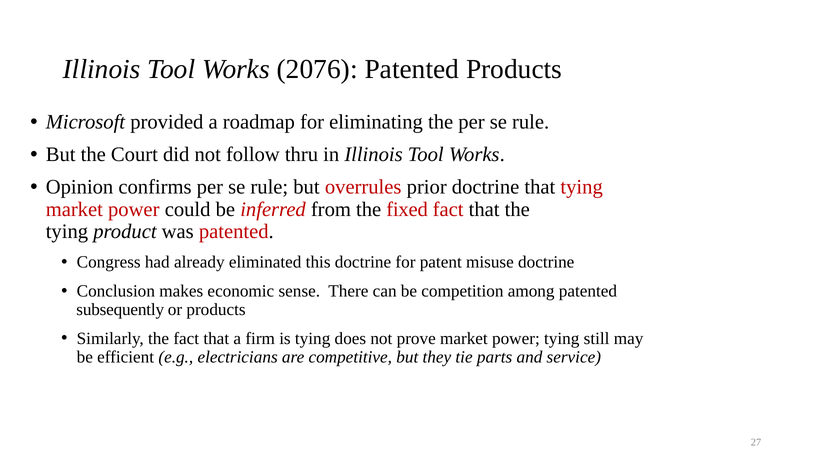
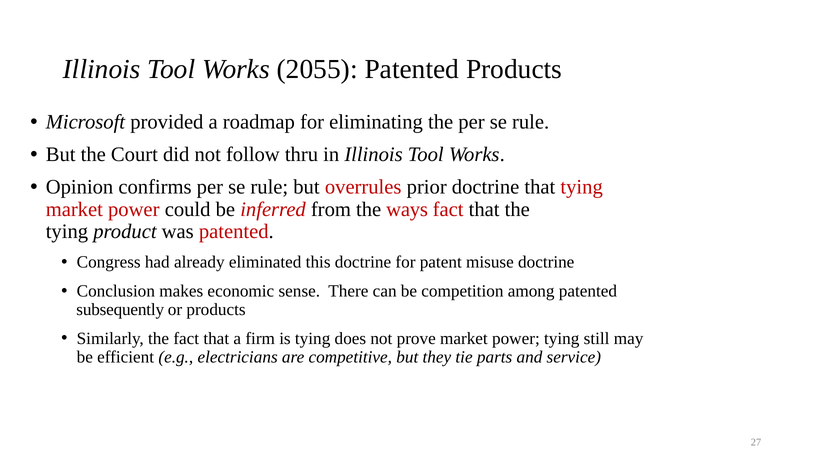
2076: 2076 -> 2055 (317, 69)
fixed: fixed -> ways (407, 210)
